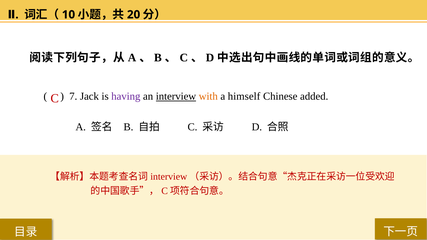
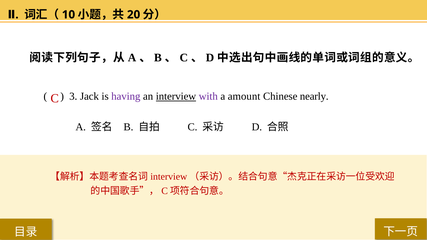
7: 7 -> 3 (73, 96)
with colour: orange -> purple (208, 96)
himself: himself -> amount (244, 96)
added: added -> nearly (314, 96)
